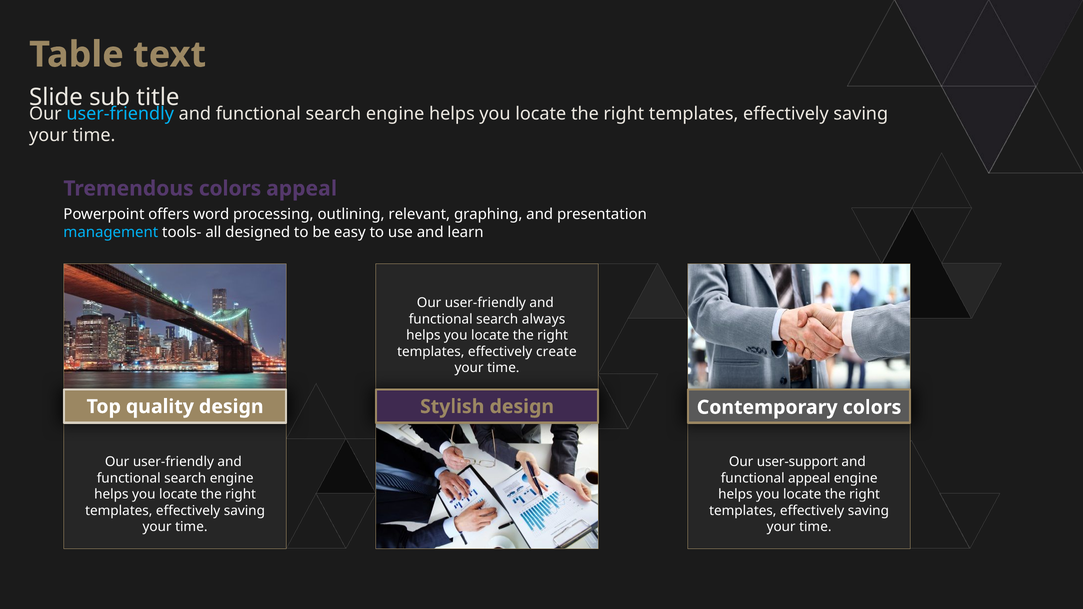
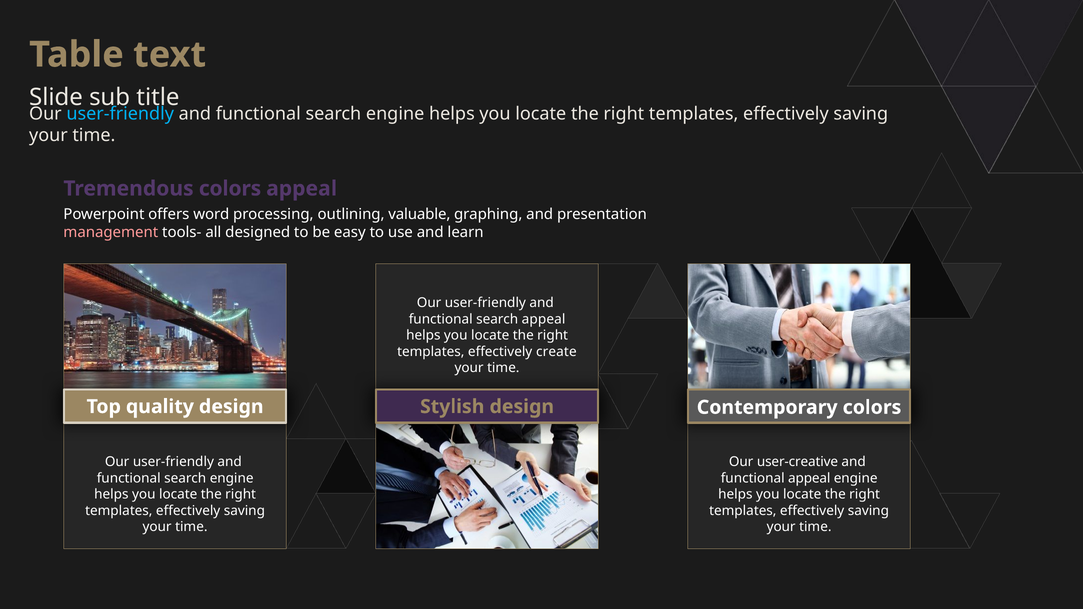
relevant: relevant -> valuable (419, 214)
management colour: light blue -> pink (111, 232)
search always: always -> appeal (544, 319)
user-support: user-support -> user-creative (797, 462)
